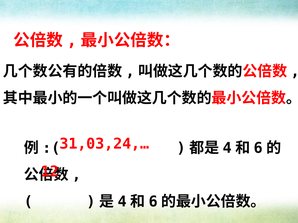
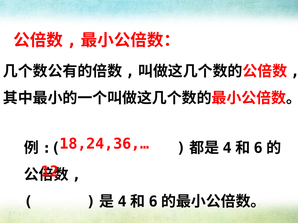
31,03,24,…: 31,03,24,… -> 18,24,36,… (104, 144)
